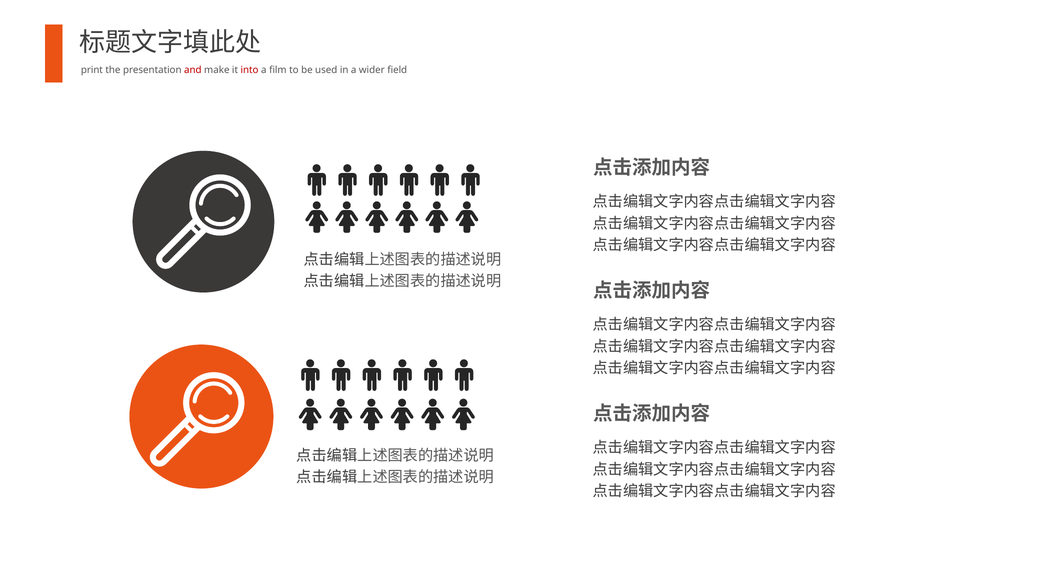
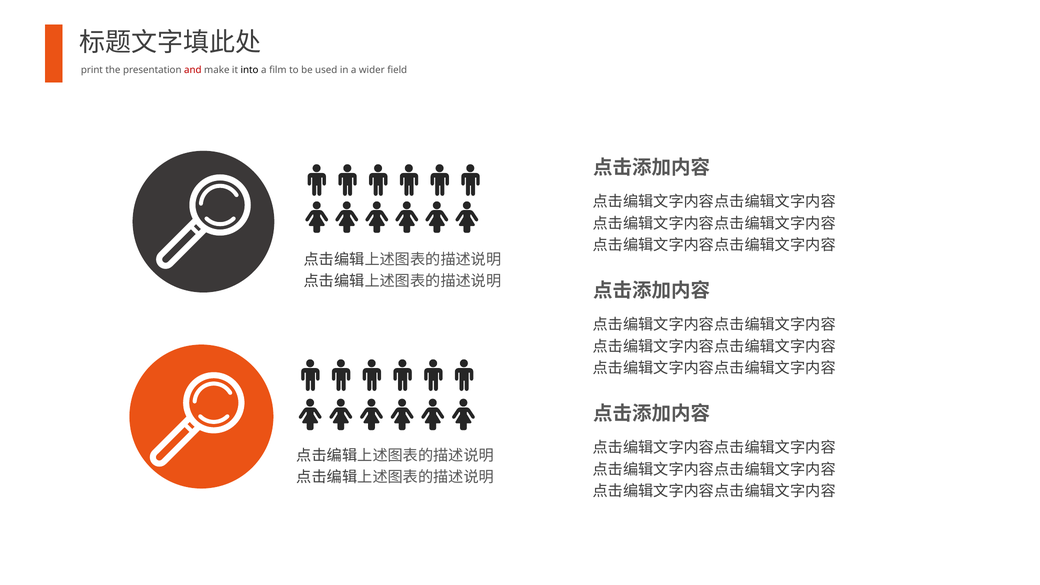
into colour: red -> black (250, 70)
